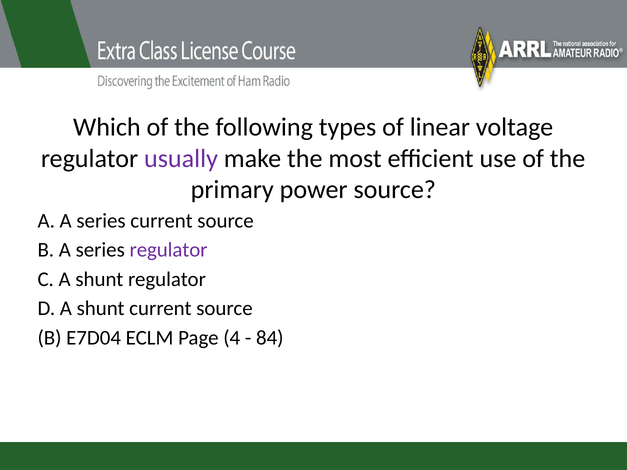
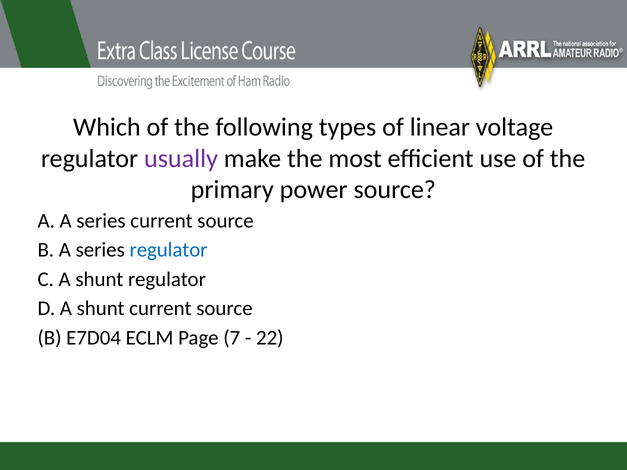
regulator colour: purple -> blue (169, 250)
4: 4 -> 7 (232, 338)
84: 84 -> 22 (270, 338)
